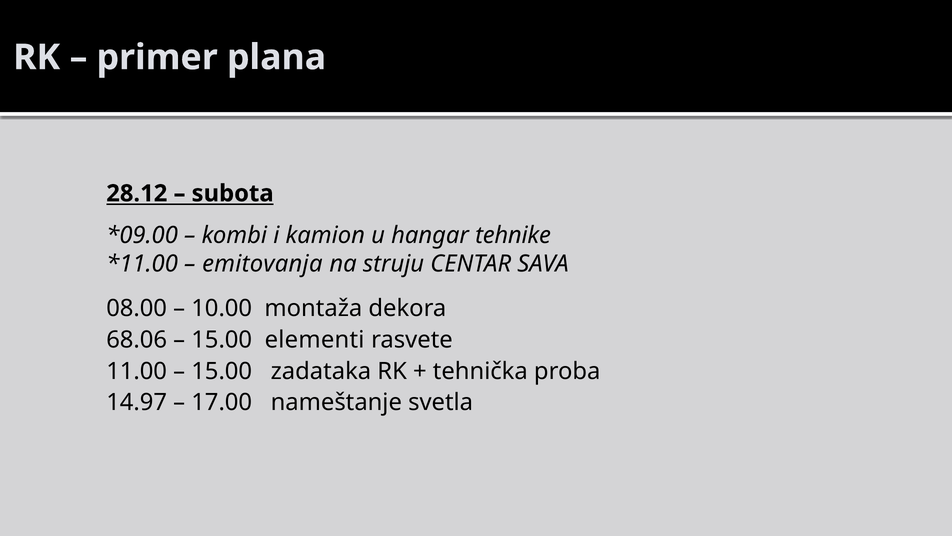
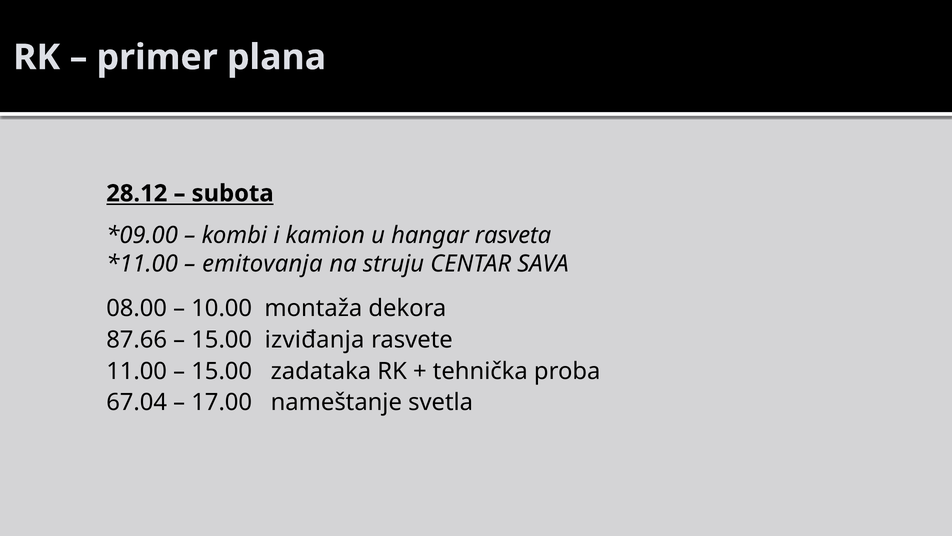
tehnike: tehnike -> rasveta (513, 235)
68.06: 68.06 -> 87.66 (137, 339)
elementi: elementi -> izviđanja (315, 339)
14.97: 14.97 -> 67.04 (137, 402)
